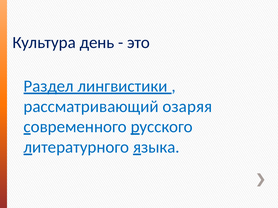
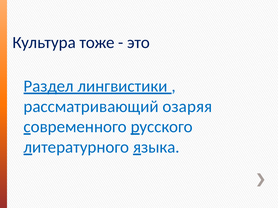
день: день -> тоже (97, 43)
